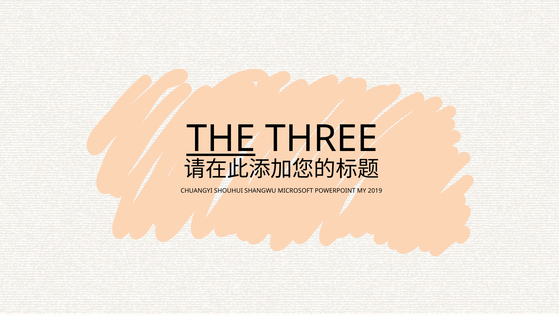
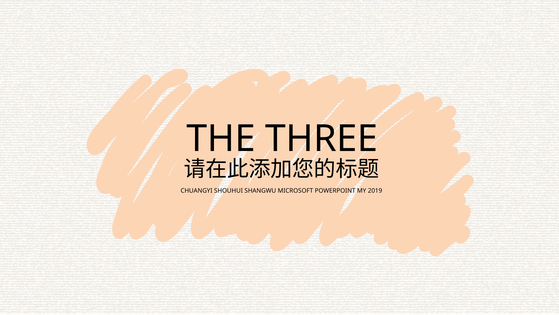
THE underline: present -> none (221, 139)
